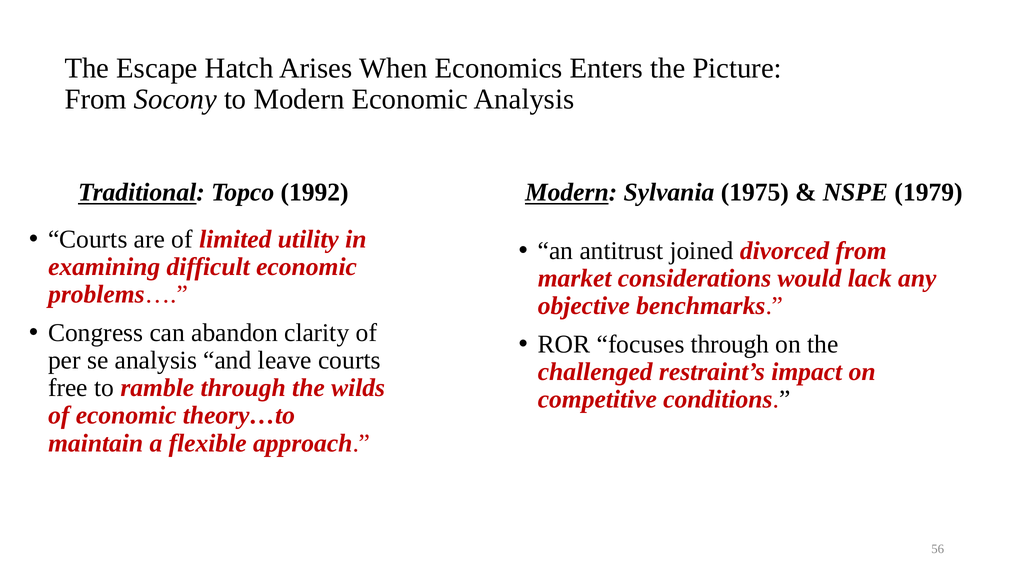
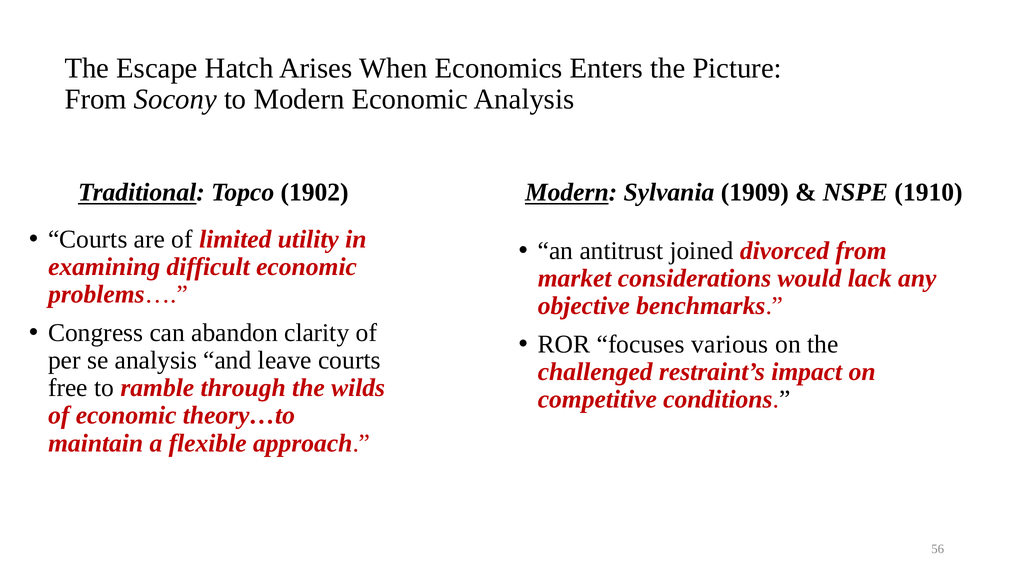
1992: 1992 -> 1902 (315, 192)
1975: 1975 -> 1909 (755, 192)
1979: 1979 -> 1910 (929, 192)
focuses through: through -> various (730, 344)
